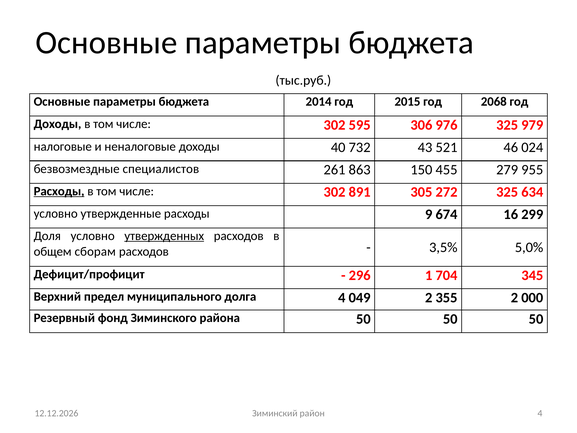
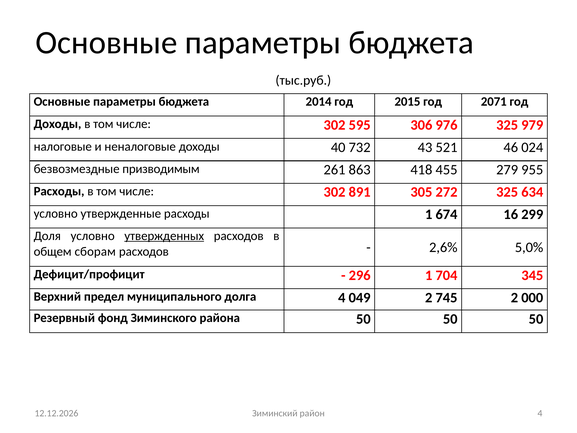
2068: 2068 -> 2071 (494, 102)
специалистов: специалистов -> призводимым (161, 169)
150: 150 -> 418 (421, 170)
Расходы underline: present -> none (59, 191)
расходы 9: 9 -> 1 (429, 214)
3,5%: 3,5% -> 2,6% (443, 247)
355: 355 -> 745 (446, 298)
